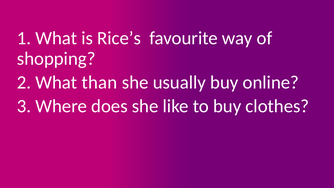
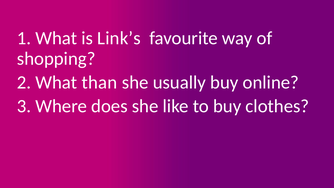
Rice’s: Rice’s -> Link’s (119, 38)
